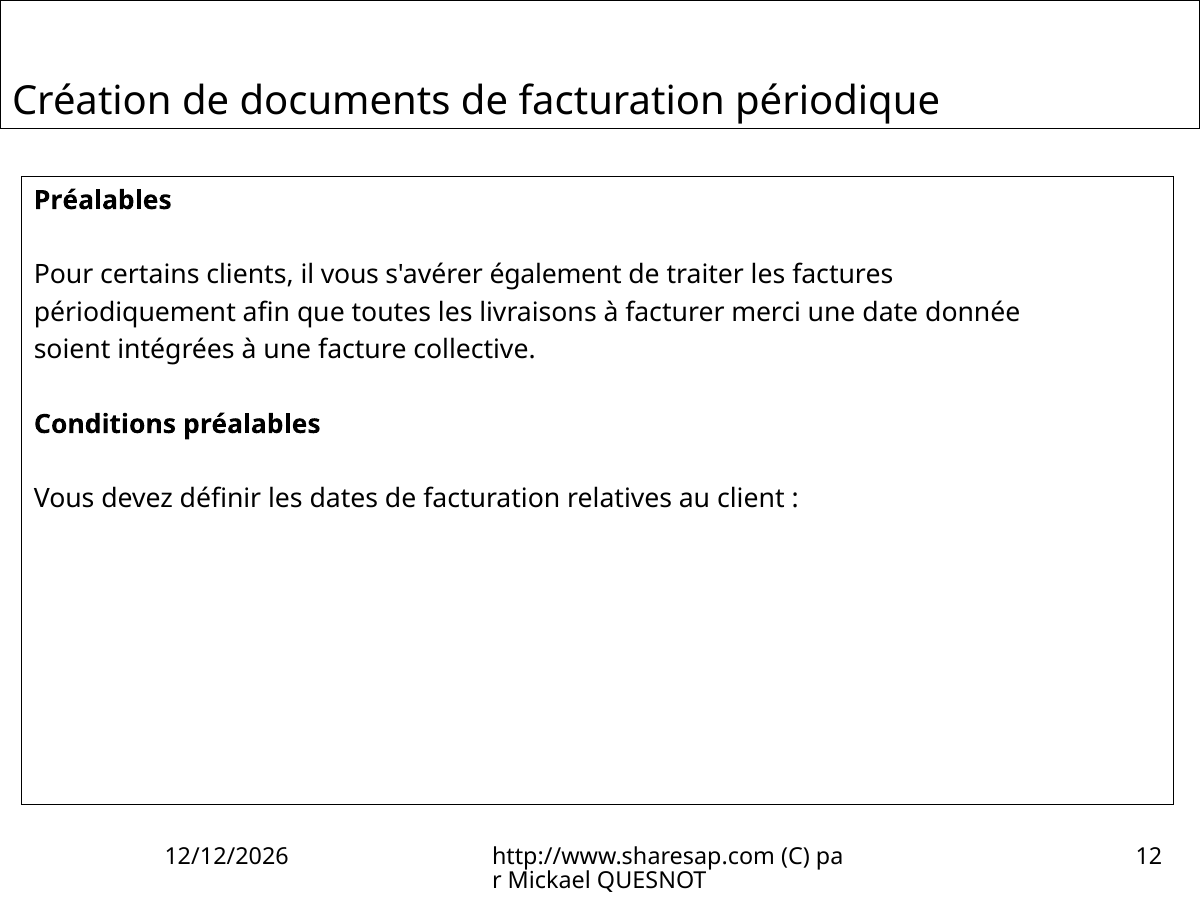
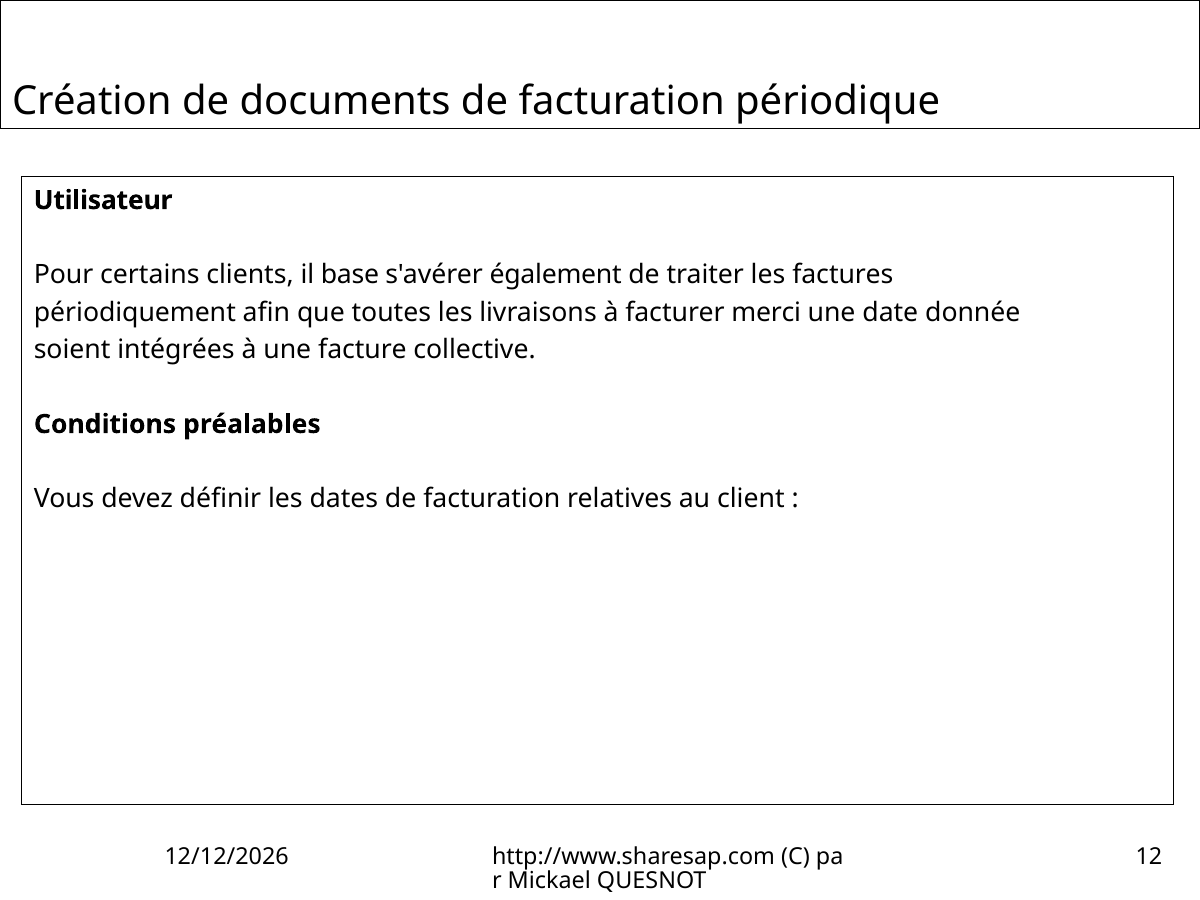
Préalables: Préalables -> Utilisateur (103, 200)
il vous: vous -> base (350, 275)
